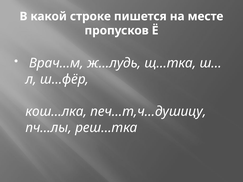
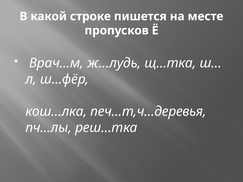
печ…т,ч…душицу: печ…т,ч…душицу -> печ…т,ч…деревья (148, 112)
